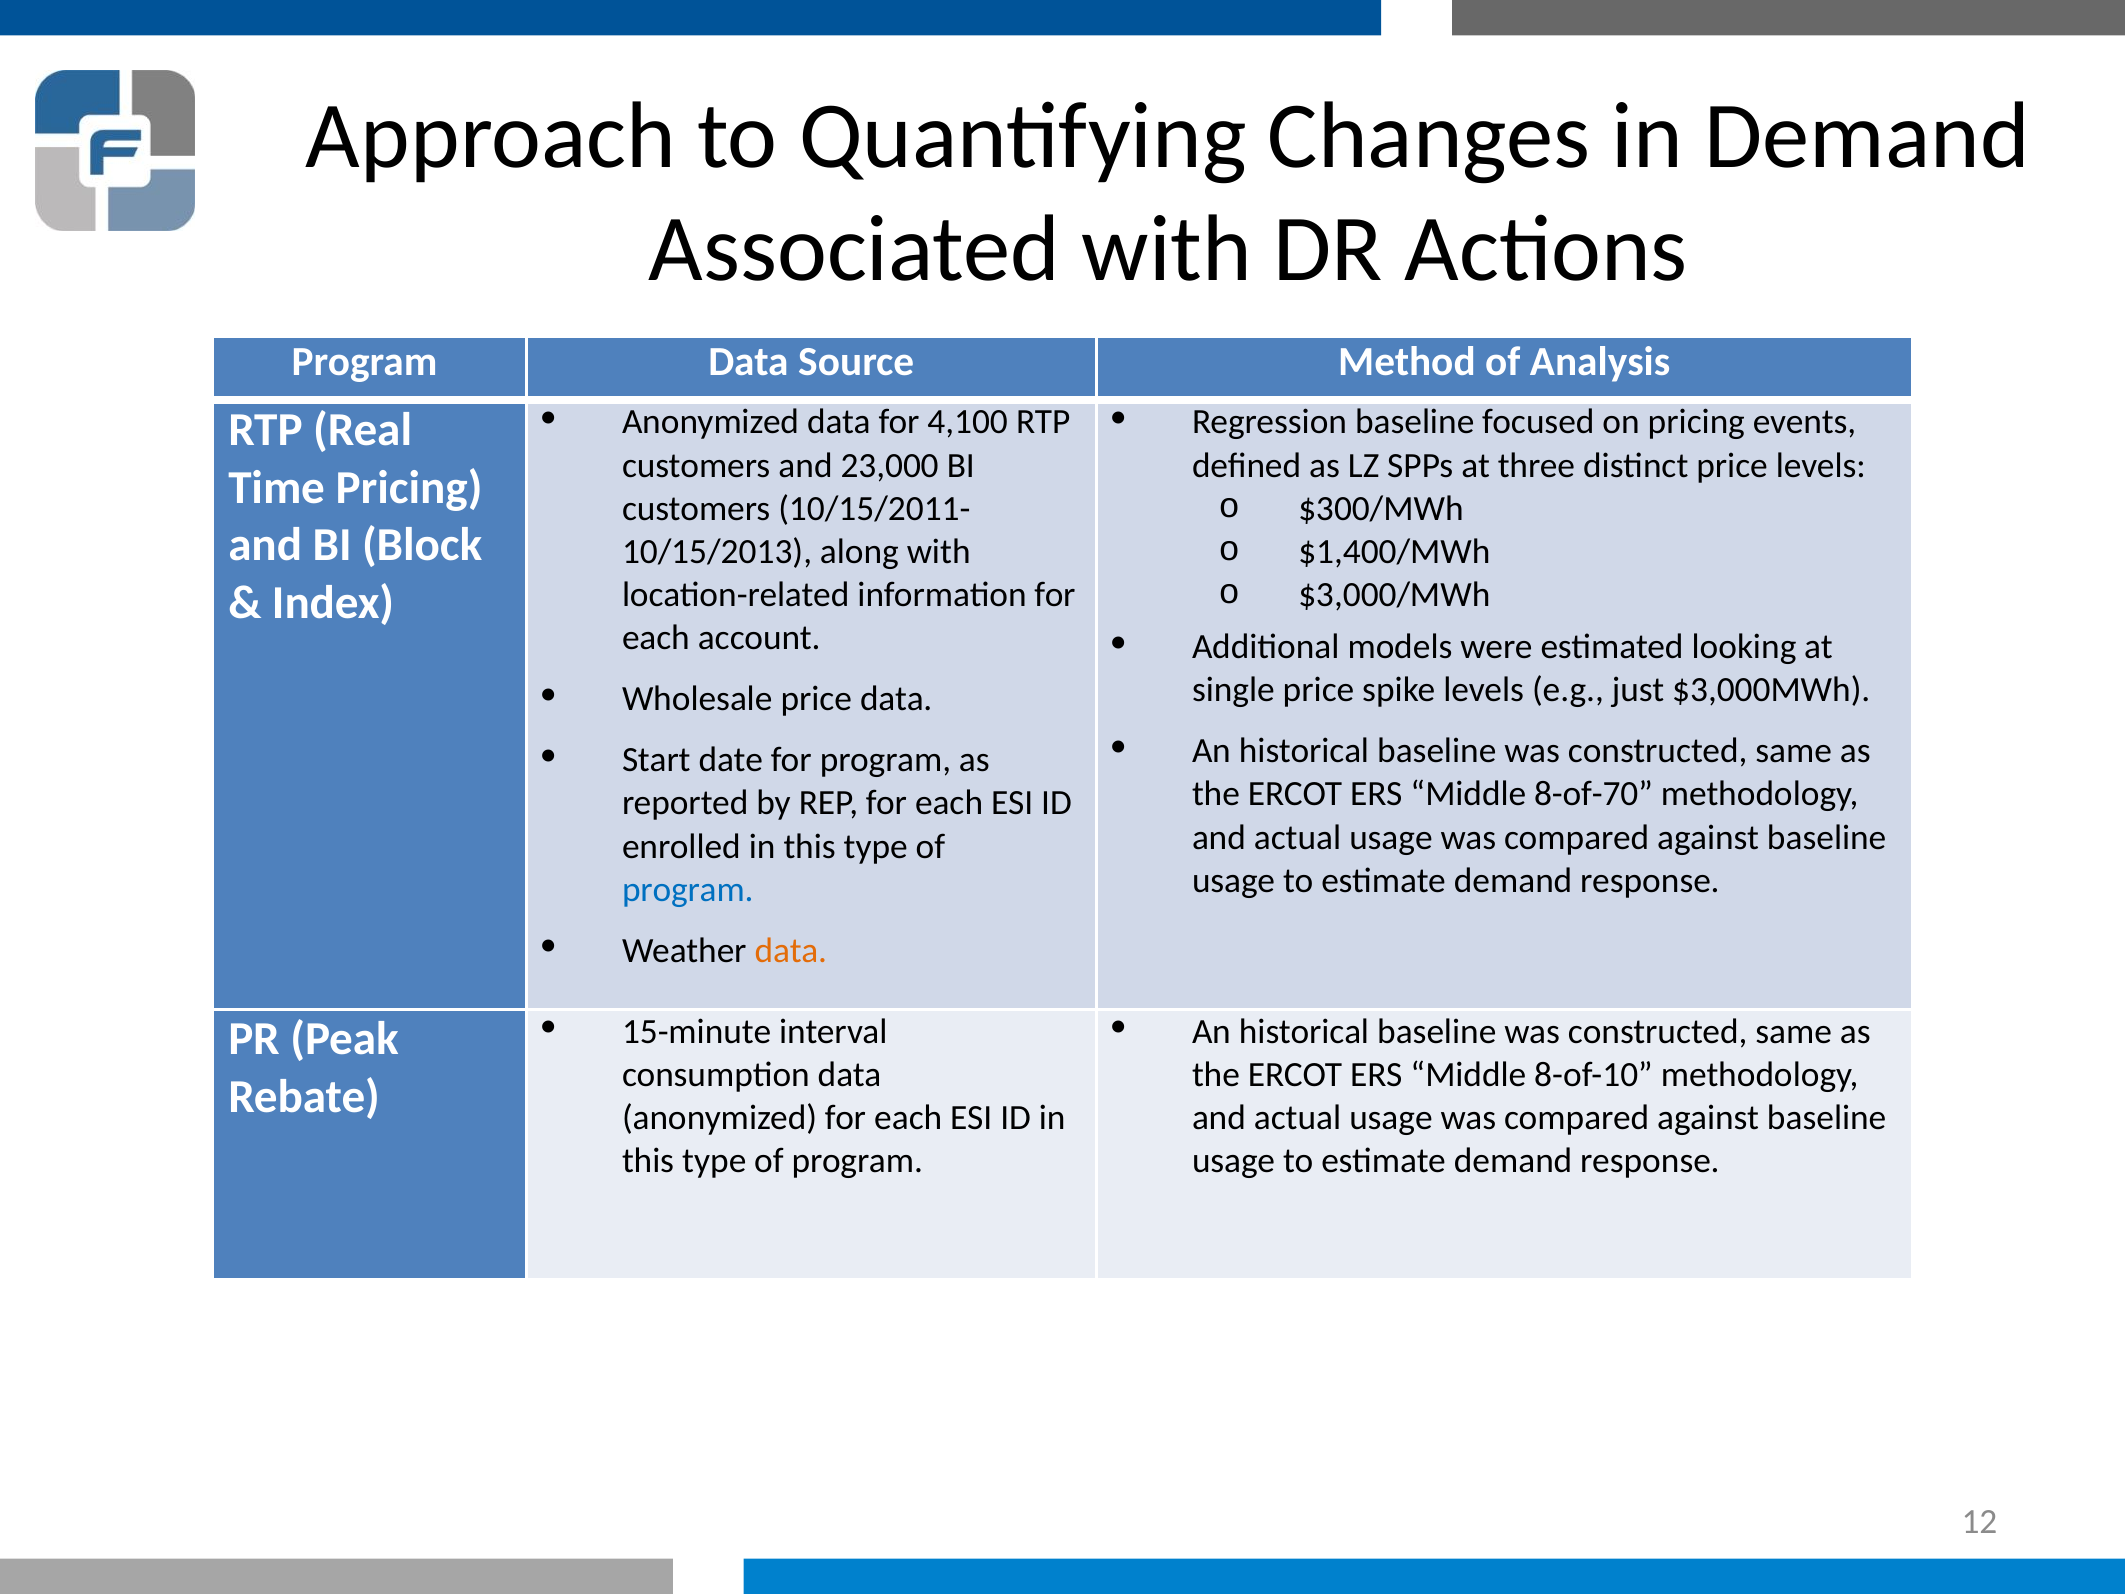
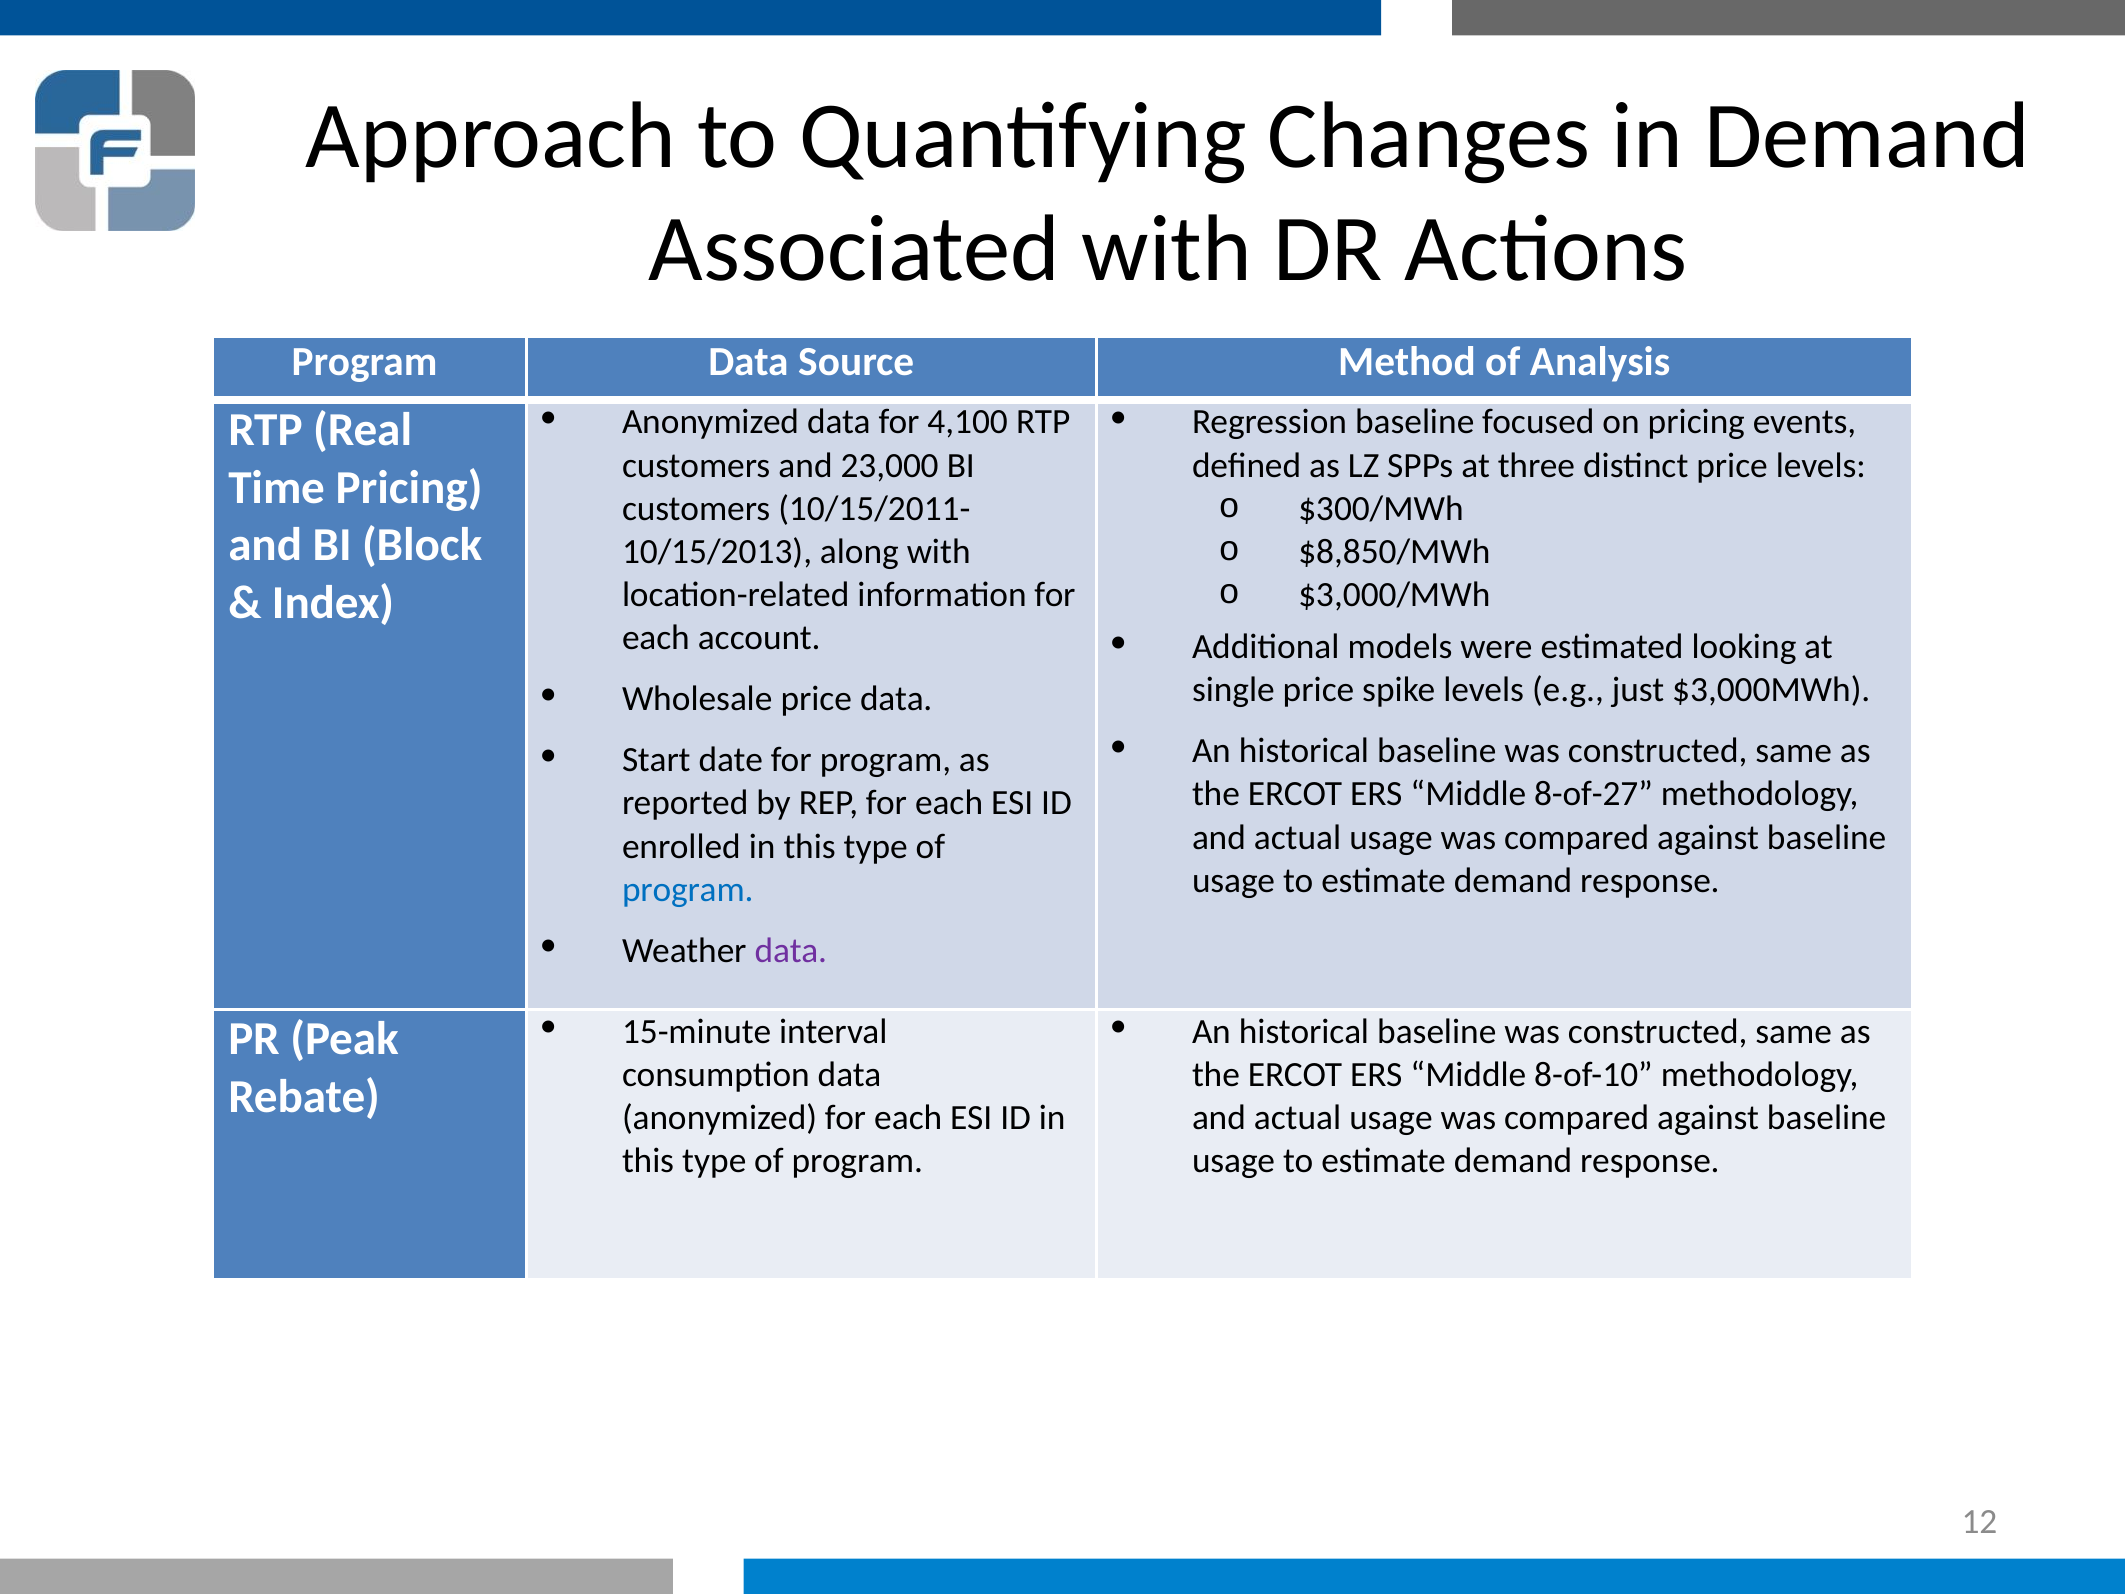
$1,400/MWh: $1,400/MWh -> $8,850/MWh (1394, 552)
8-of-70: 8-of-70 -> 8-of-27 (1594, 794)
data colour: orange -> purple (791, 950)
